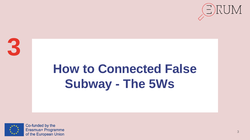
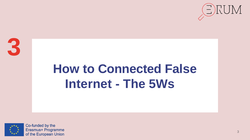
Subway: Subway -> Internet (88, 84)
